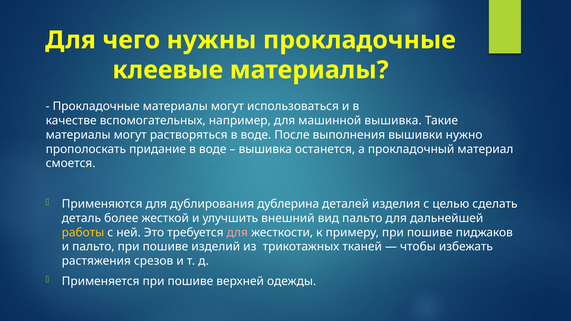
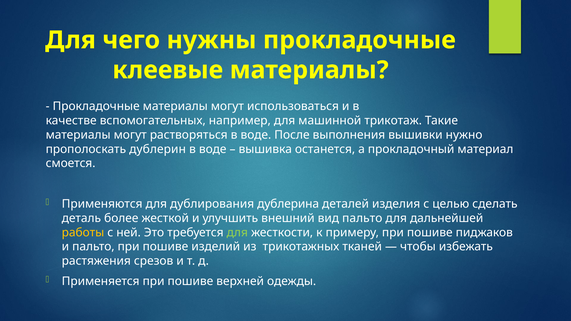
машинной вышивка: вышивка -> трикотаж (393, 121)
придание: придание -> дублерин (158, 149)
для colour: pink -> light green (237, 233)
